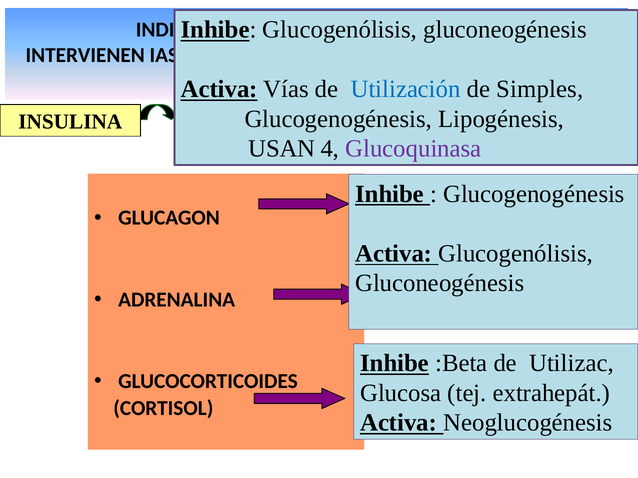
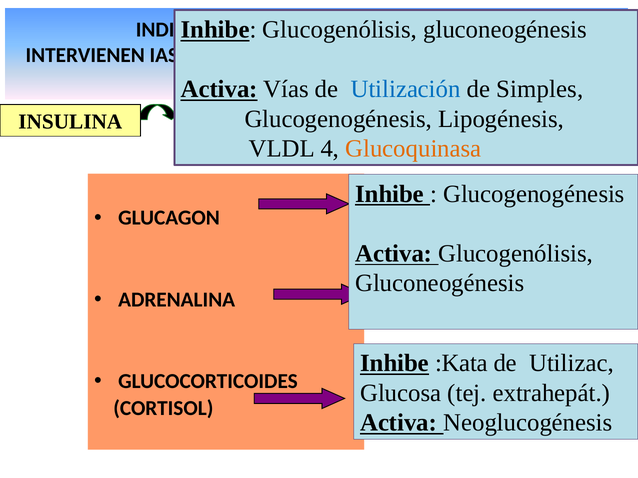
USAN: USAN -> VLDL (282, 149)
Glucoquinasa colour: purple -> orange (413, 149)
:Beta: :Beta -> :Kata (461, 364)
